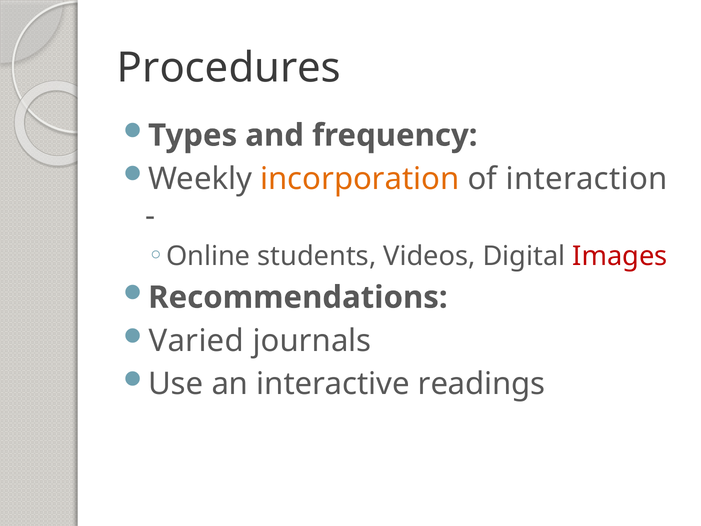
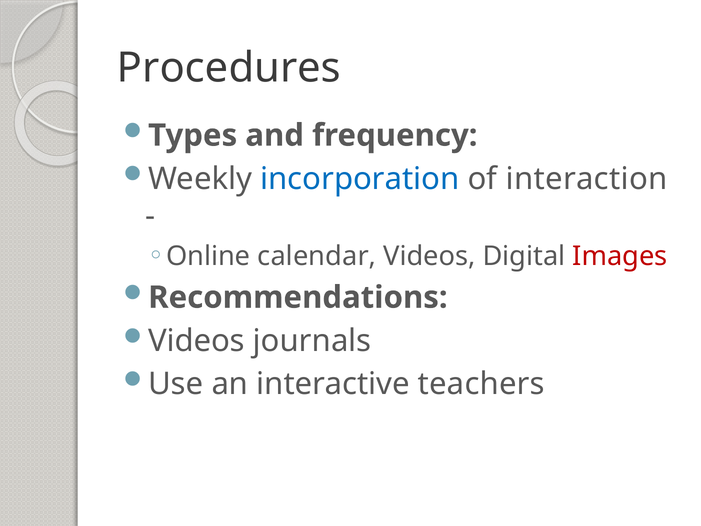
incorporation colour: orange -> blue (360, 179)
students: students -> calendar (317, 256)
Varied: Varied -> Videos (196, 341)
readings: readings -> teachers (481, 384)
